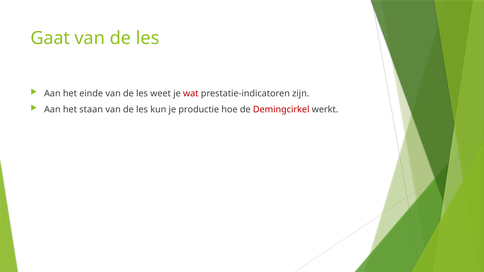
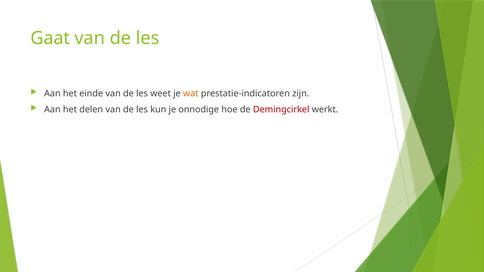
wat colour: red -> orange (191, 94)
staan: staan -> delen (91, 110)
productie: productie -> onnodige (199, 110)
